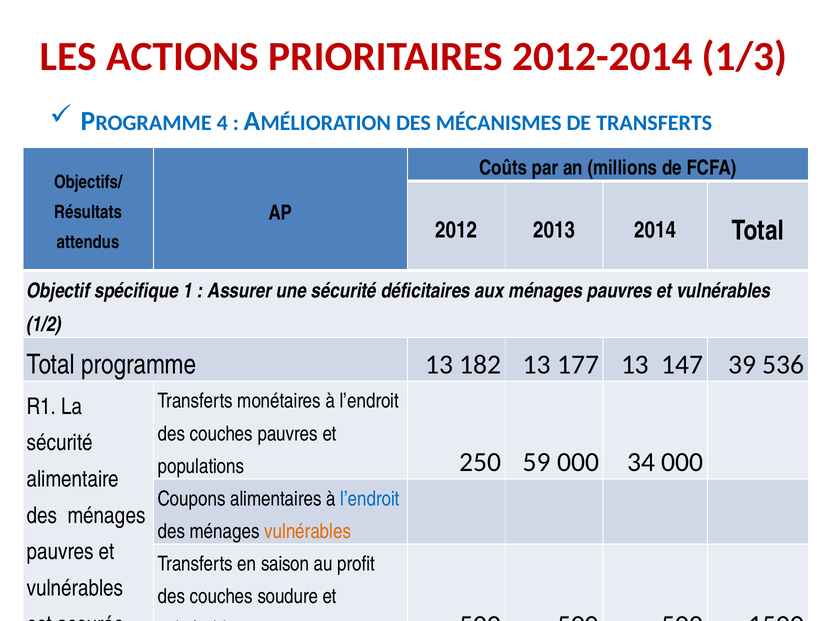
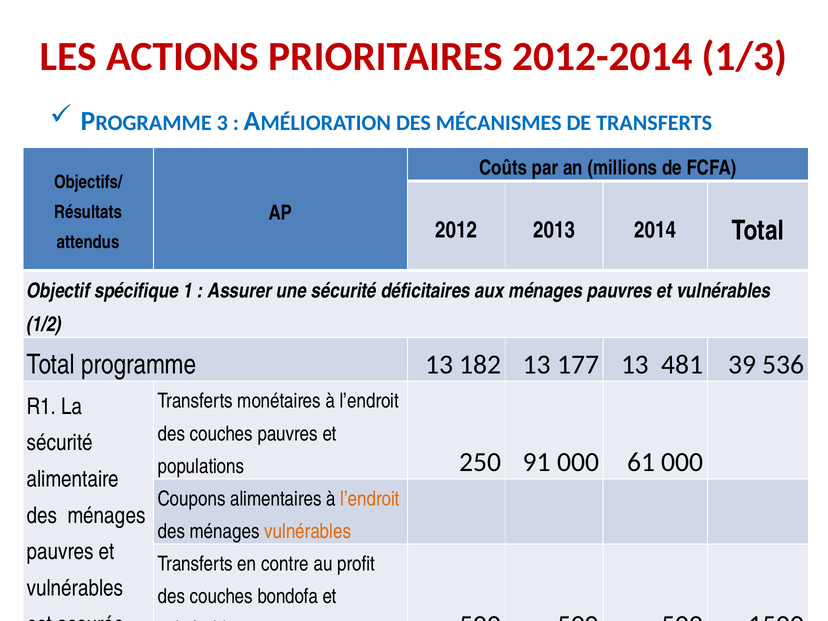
4: 4 -> 3 (222, 123)
147: 147 -> 481 (682, 365)
59: 59 -> 91 (537, 462)
34: 34 -> 61 (641, 462)
l’endroit colour: blue -> orange (370, 499)
saison: saison -> contre (285, 564)
soudure: soudure -> bondofa (288, 596)
